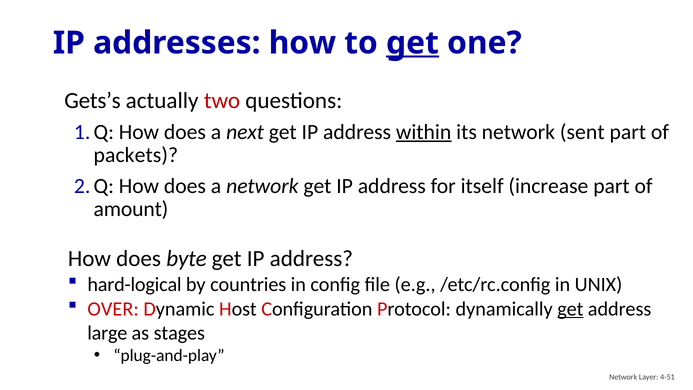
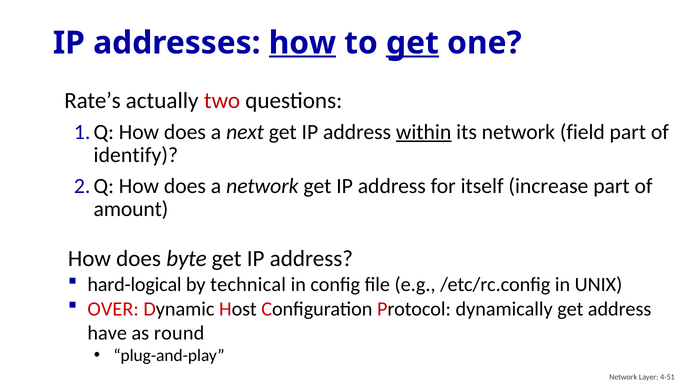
how underline: none -> present (302, 43)
Gets’s: Gets’s -> Rate’s (93, 100)
sent: sent -> field (582, 132)
packets: packets -> identify (136, 155)
countries: countries -> technical (248, 285)
get underline: present -> none (570, 309)
large: large -> have (107, 333)
stages: stages -> round (179, 333)
